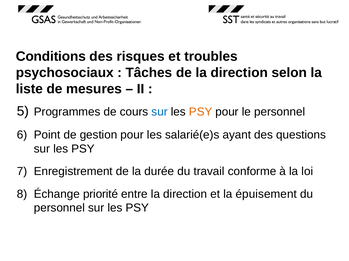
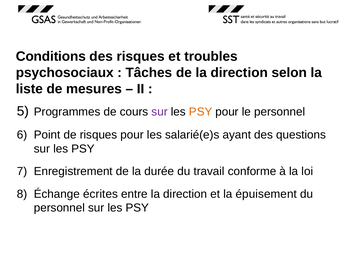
sur colour: blue -> purple (160, 112)
de gestion: gestion -> risques (99, 135)
priorité: priorité -> écrites (100, 194)
